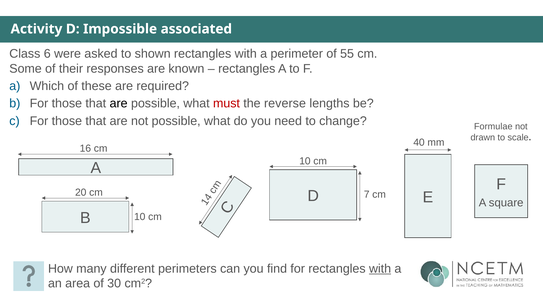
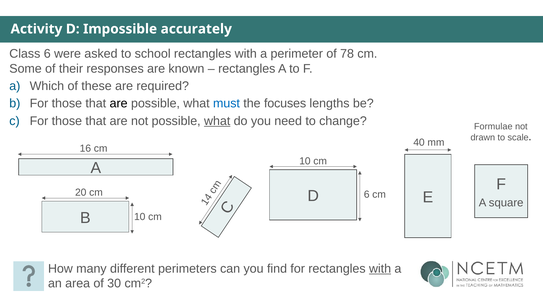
associated: associated -> accurately (196, 29)
shown: shown -> school (153, 54)
55: 55 -> 78 (347, 54)
must colour: red -> blue (226, 103)
reverse: reverse -> focuses (285, 103)
what underline: none -> present (217, 121)
D 7: 7 -> 6 (367, 194)
